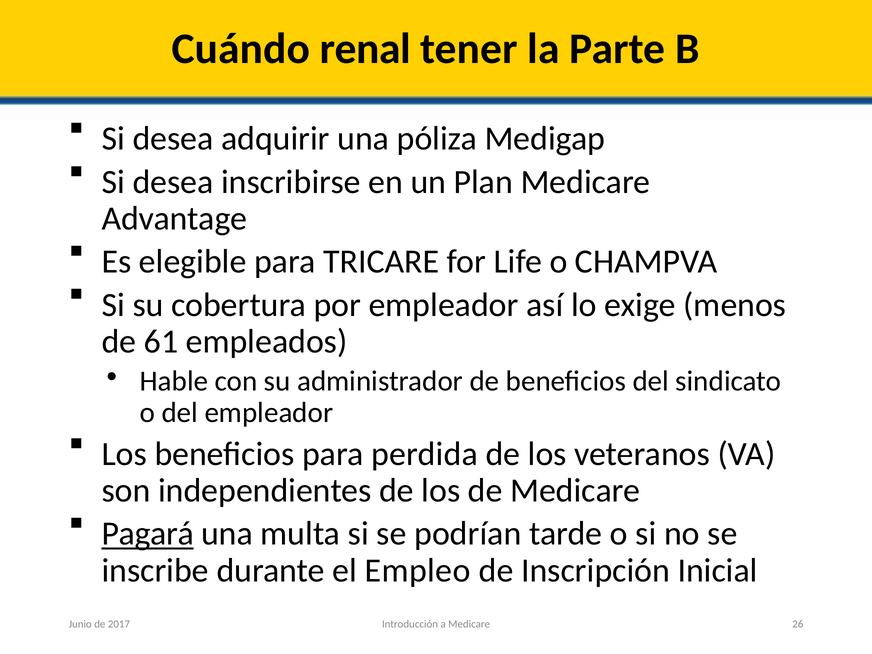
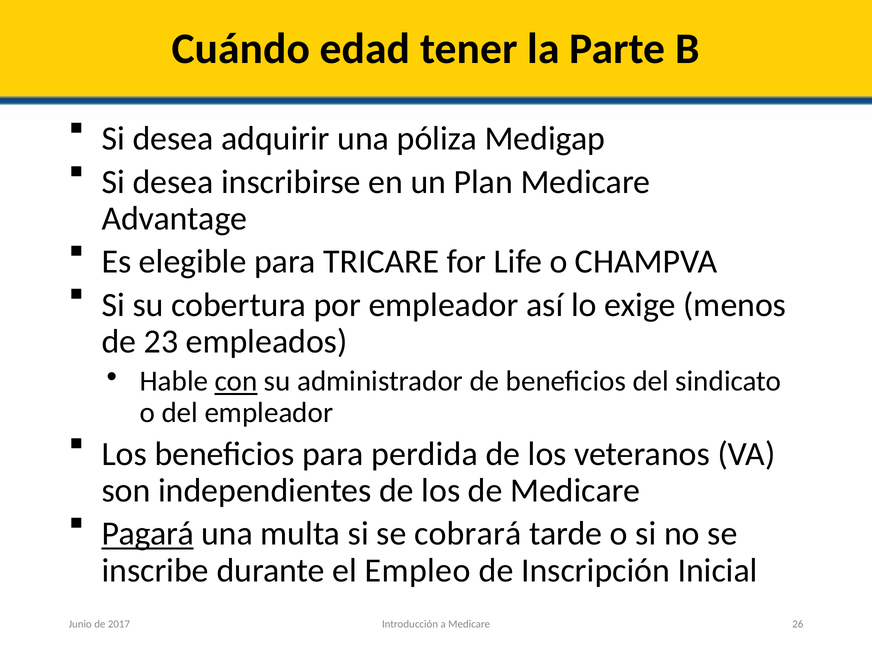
renal: renal -> edad (365, 49)
61: 61 -> 23 (161, 341)
con underline: none -> present (236, 381)
podrían: podrían -> cobrará (468, 534)
